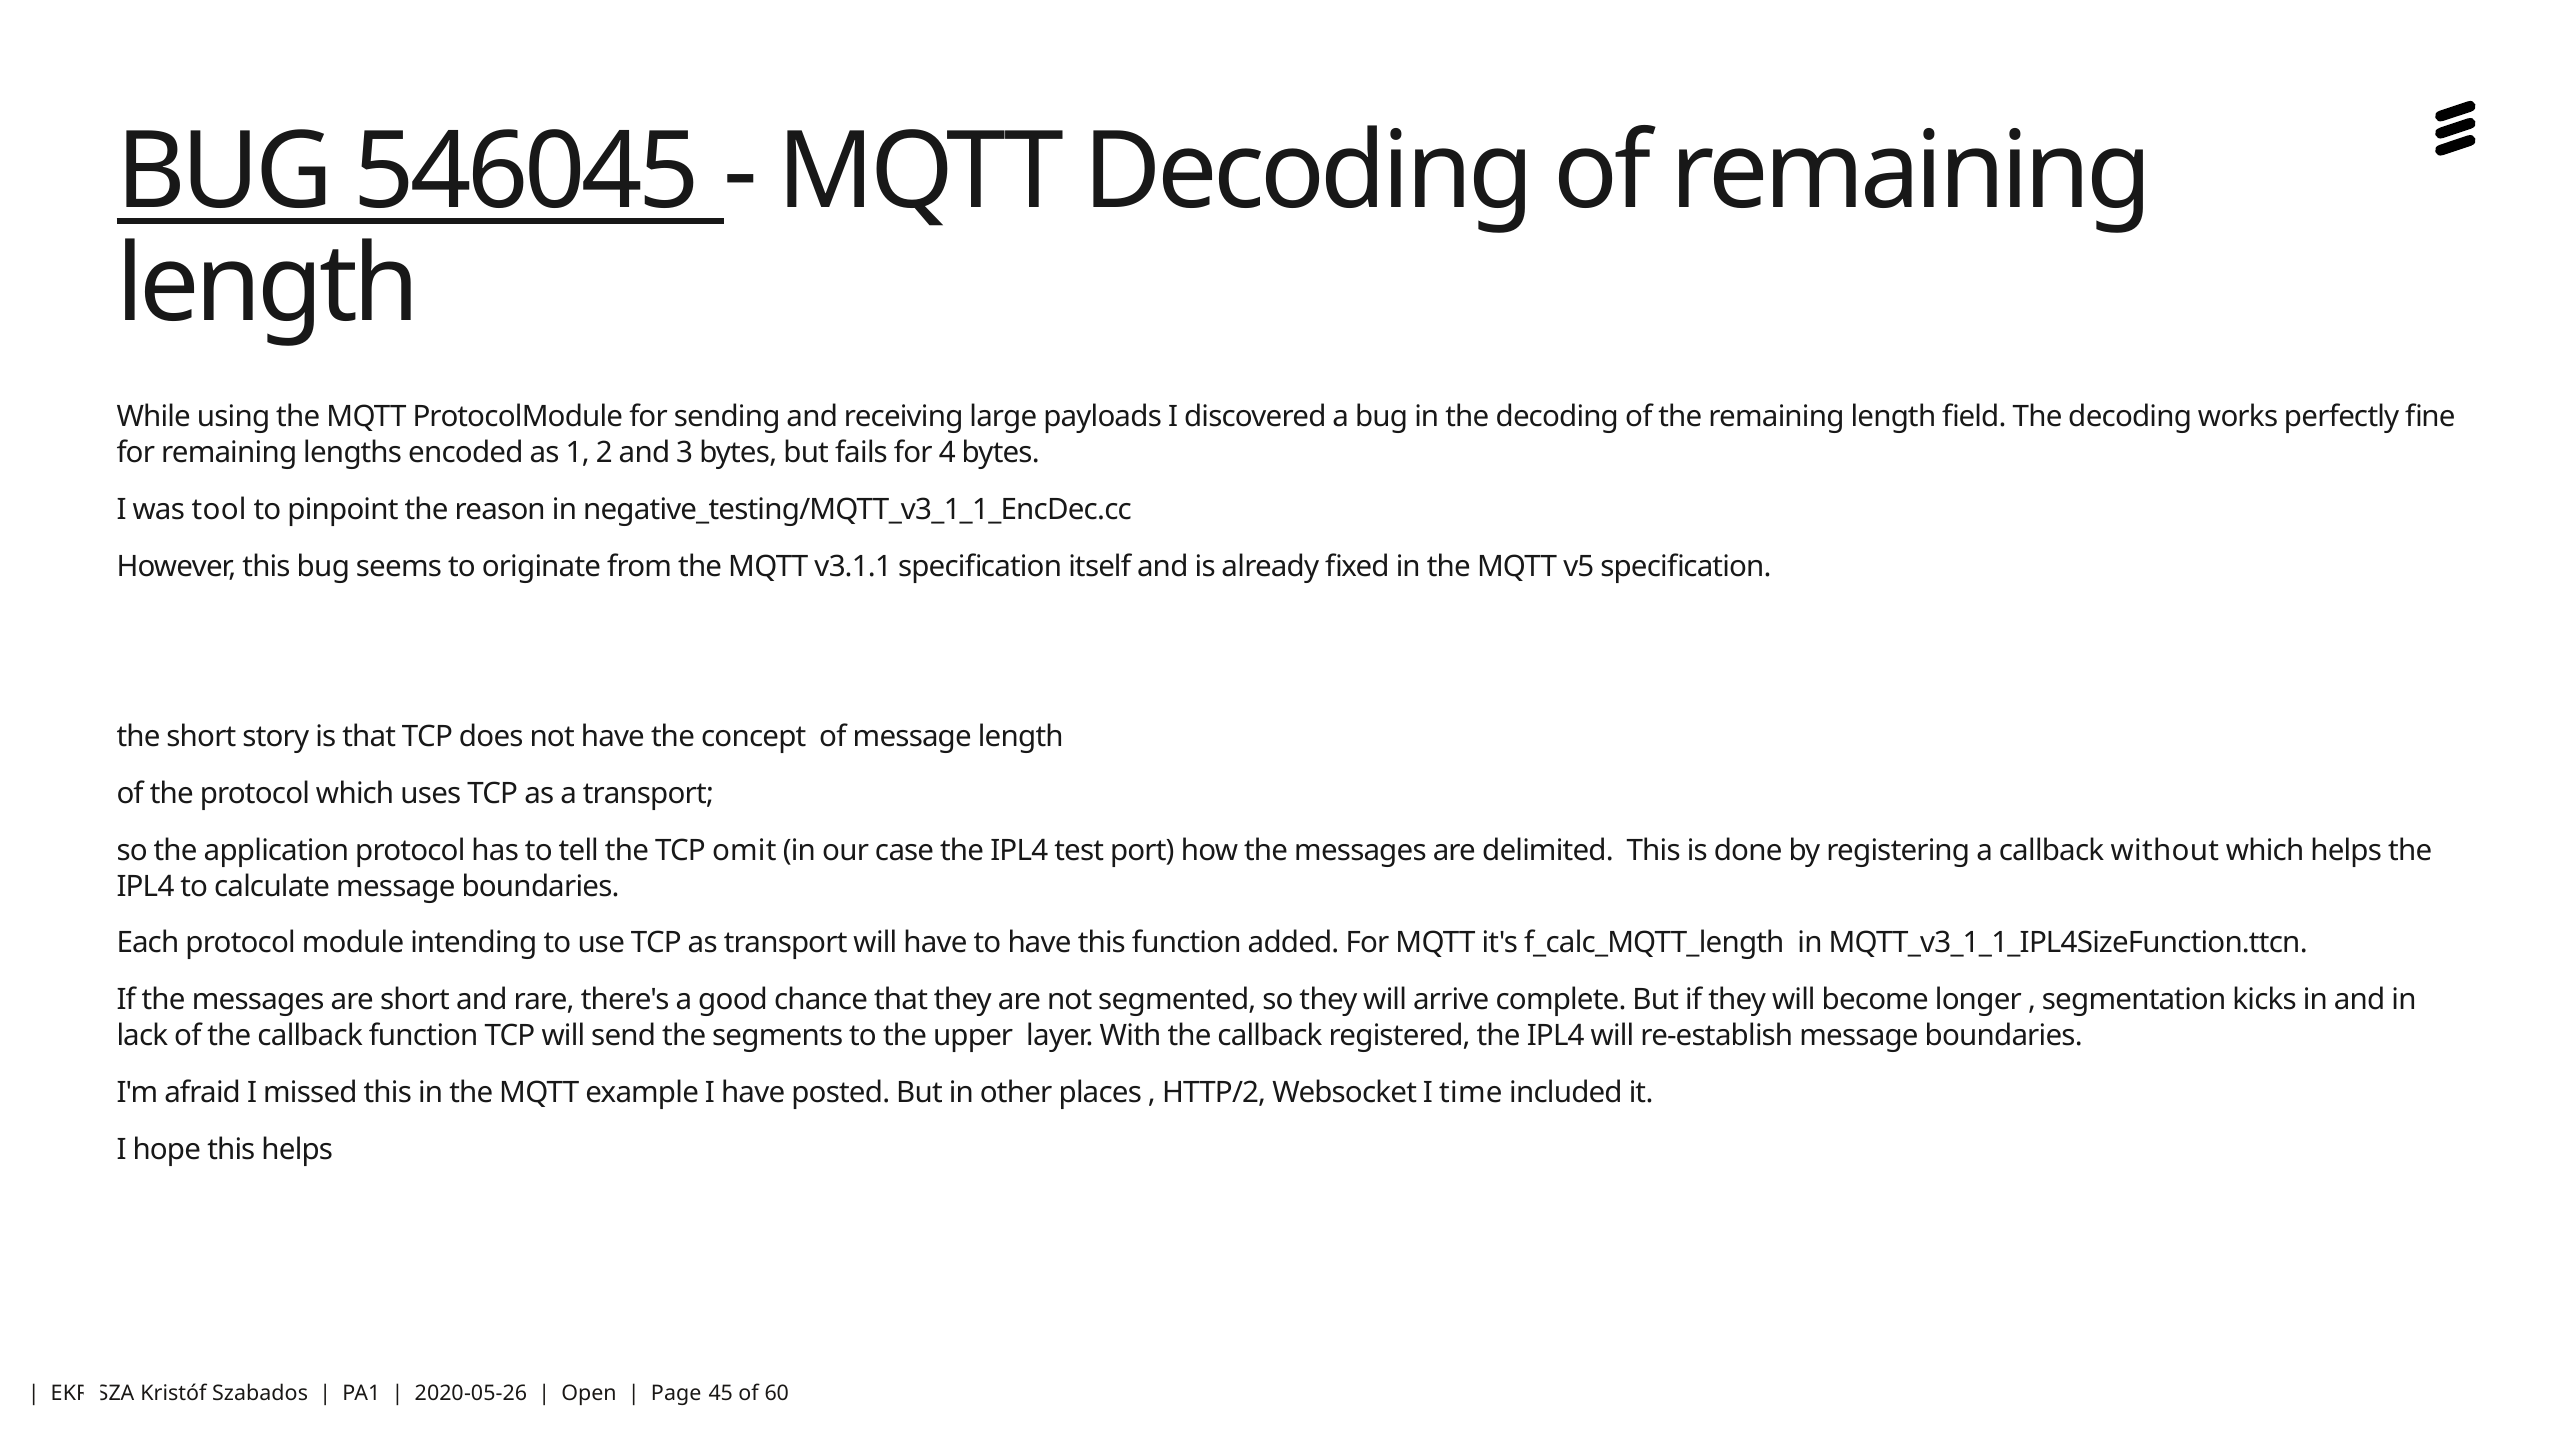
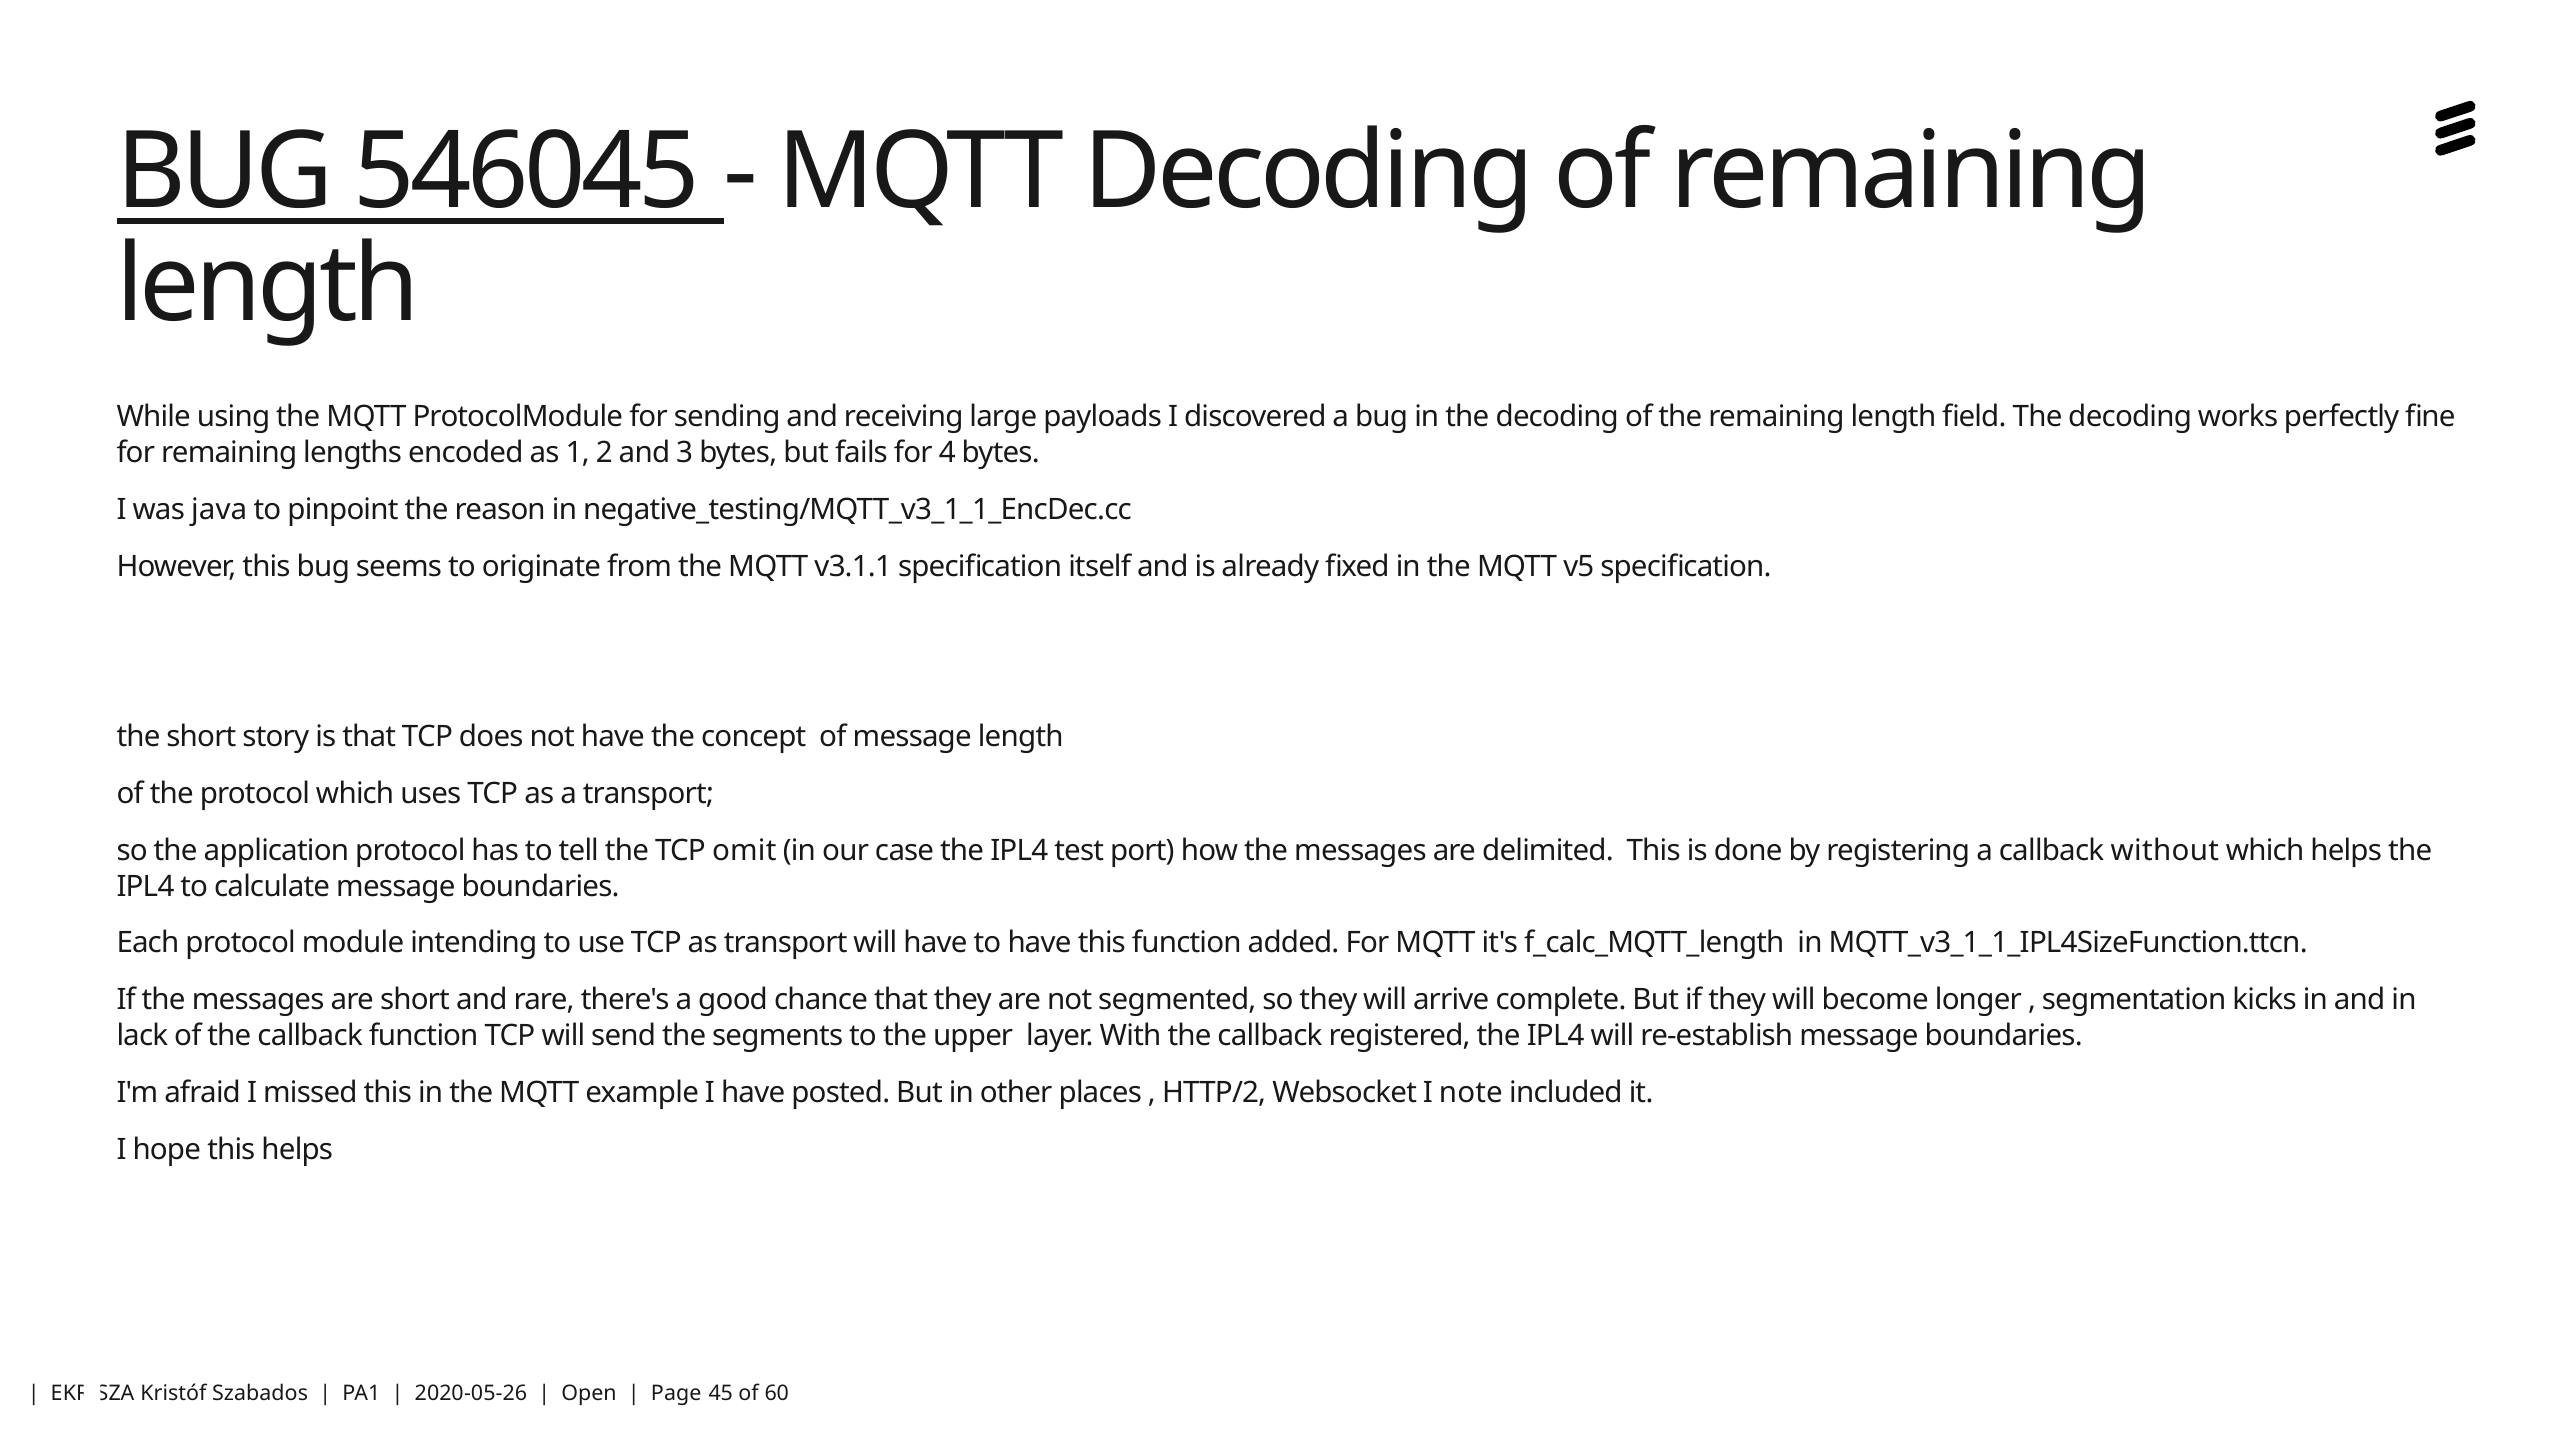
tool: tool -> java (219, 509)
time: time -> note (1471, 1092)
